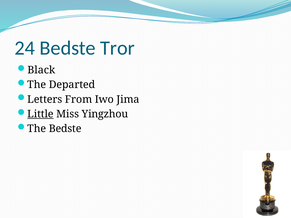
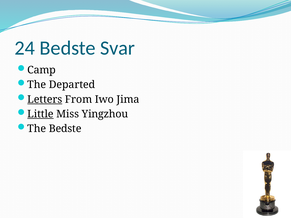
Tror: Tror -> Svar (117, 48)
Black: Black -> Camp (42, 70)
Letters underline: none -> present (45, 99)
